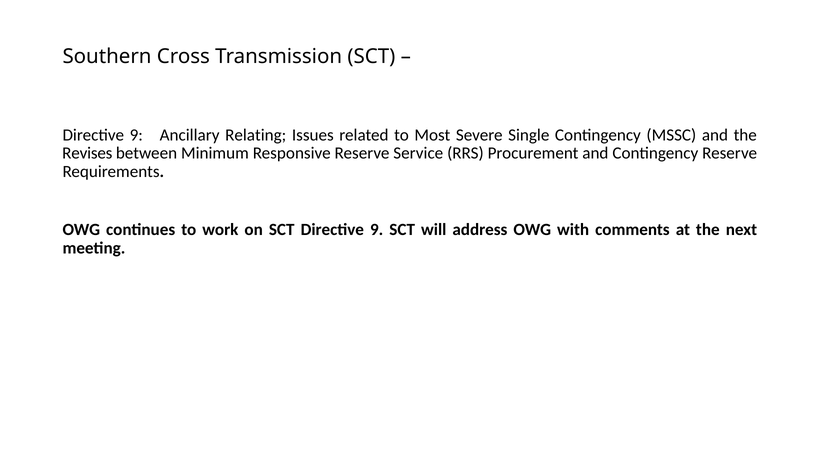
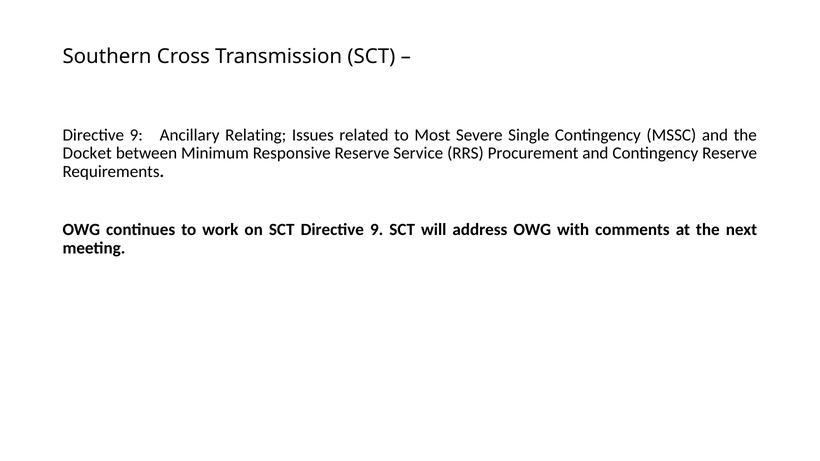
Revises: Revises -> Docket (87, 153)
